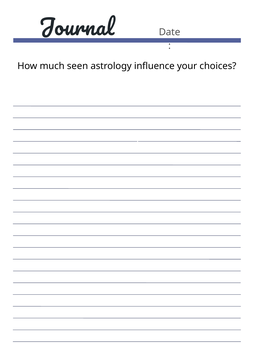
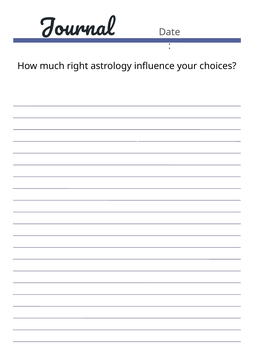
seen: seen -> right (78, 66)
